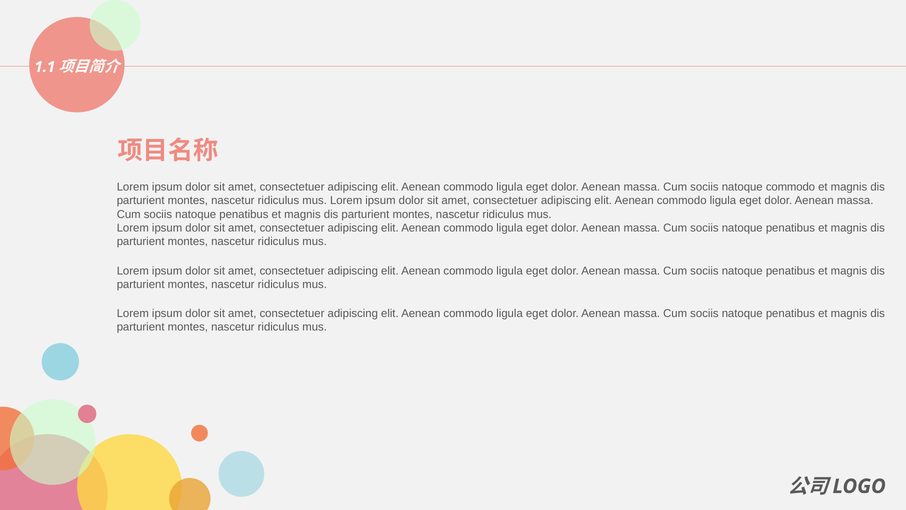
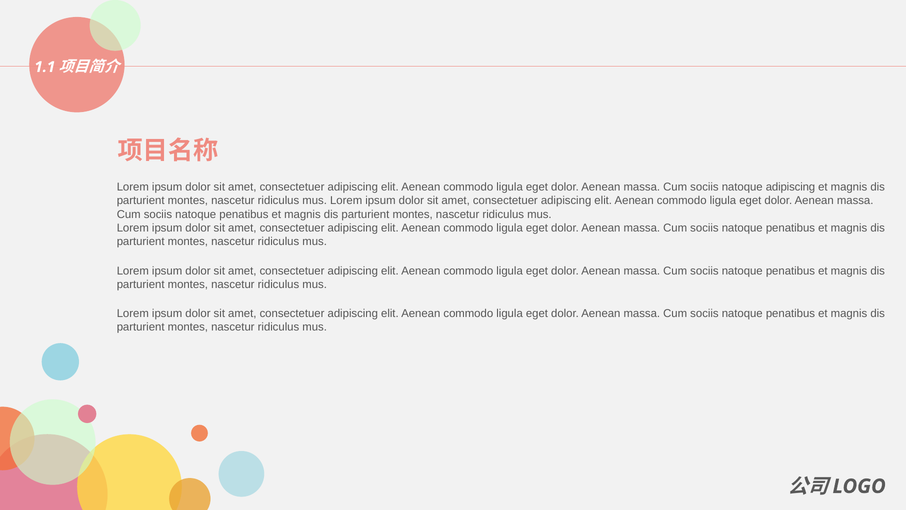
natoque commodo: commodo -> adipiscing (790, 187)
